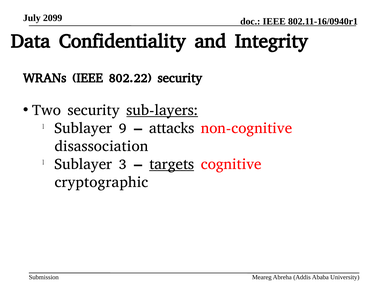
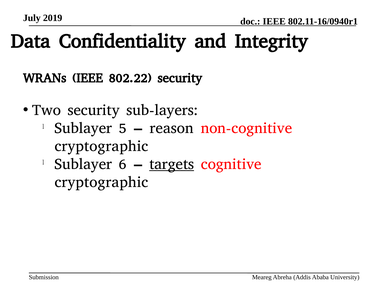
2099: 2099 -> 2019 (53, 18)
sub-layers underline: present -> none (162, 110)
9: 9 -> 5 (123, 128)
attacks: attacks -> reason (172, 128)
disassociation: disassociation -> cryptographic (101, 146)
3: 3 -> 6 (123, 164)
